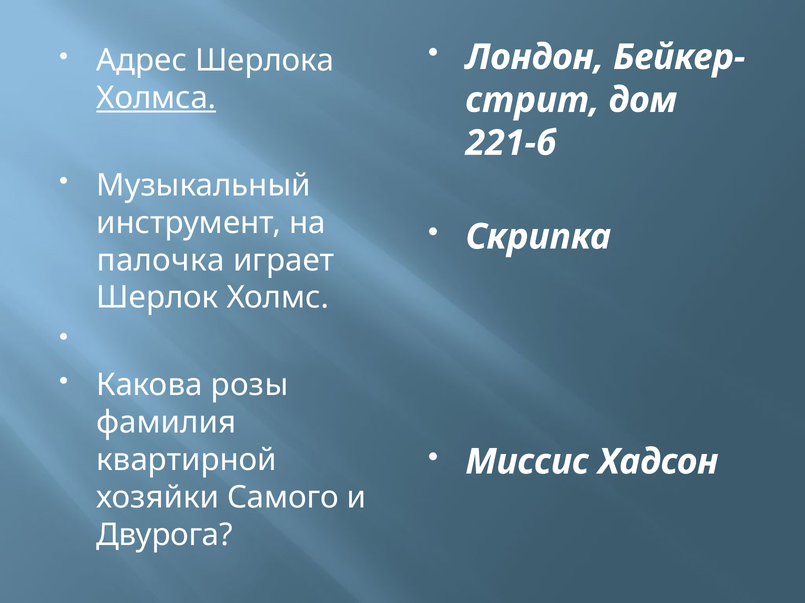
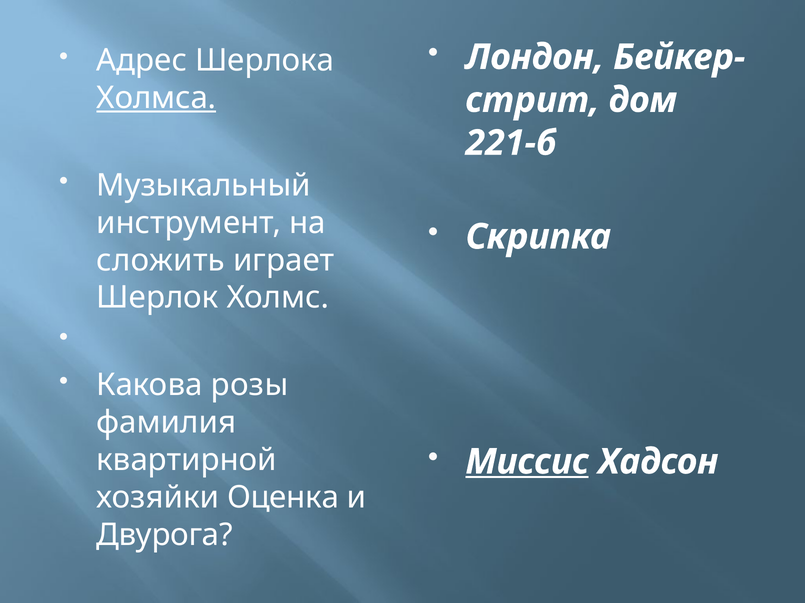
палочка: палочка -> сложить (161, 261)
Миссис underline: none -> present (527, 462)
Самого: Самого -> Оценка (283, 498)
